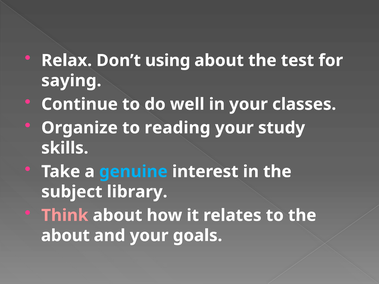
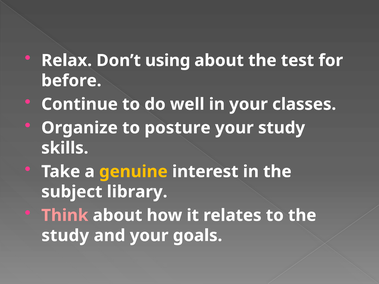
saying: saying -> before (71, 81)
reading: reading -> posture (177, 128)
genuine colour: light blue -> yellow (133, 172)
about: about -> study (65, 236)
